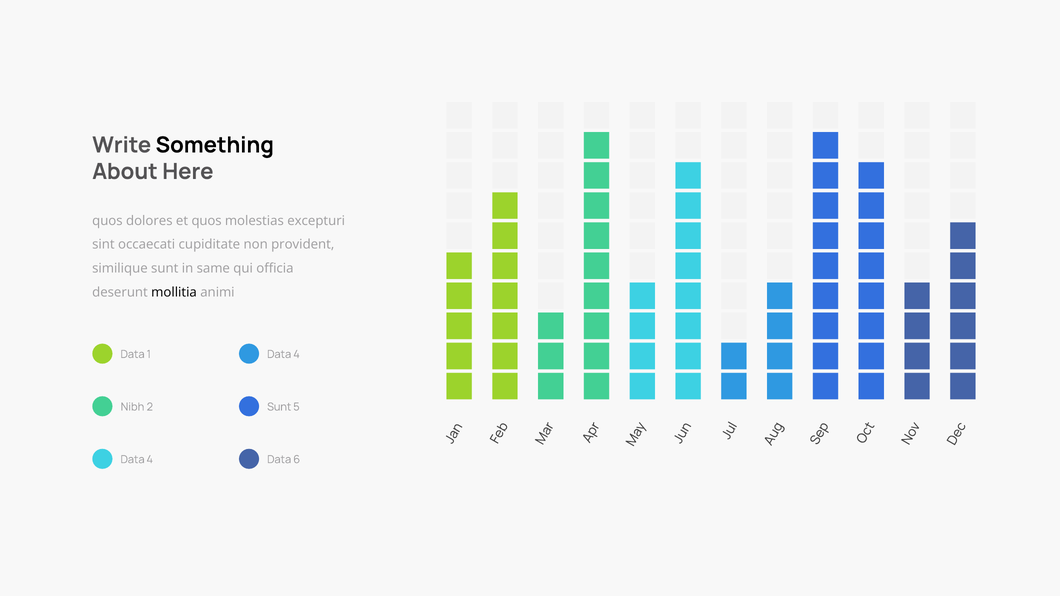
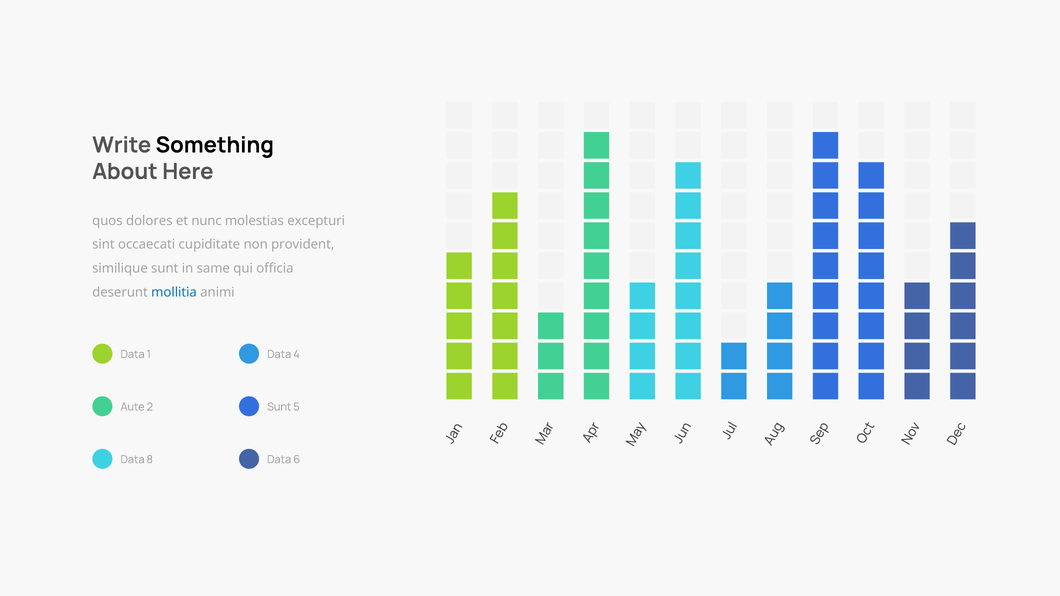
et quos: quos -> nunc (207, 221)
mollitia colour: black -> blue (174, 292)
Nibh: Nibh -> Aute (133, 407)
4: 4 -> 8 (150, 460)
